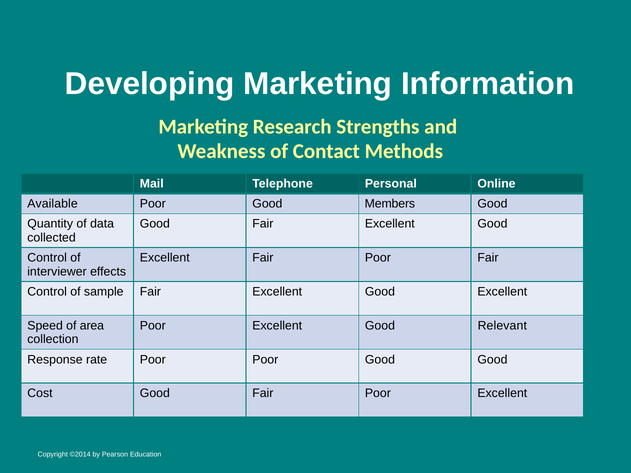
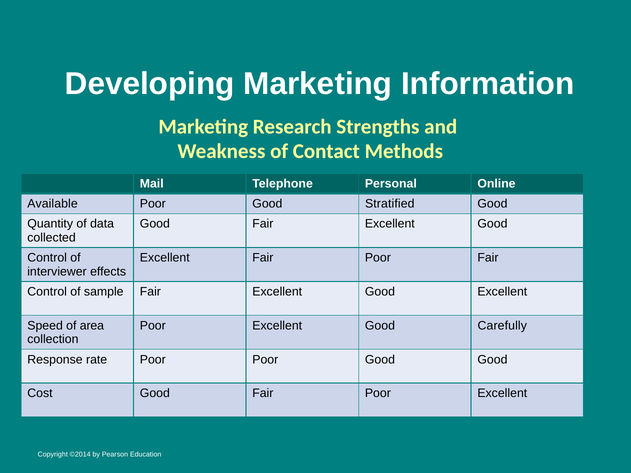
Members: Members -> Stratified (390, 204)
Relevant: Relevant -> Carefully (502, 326)
